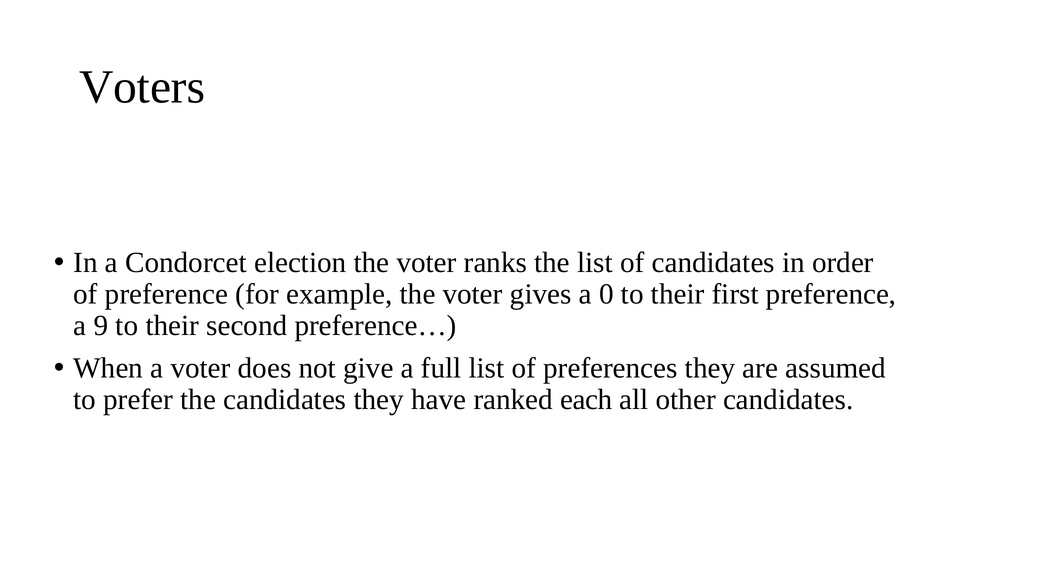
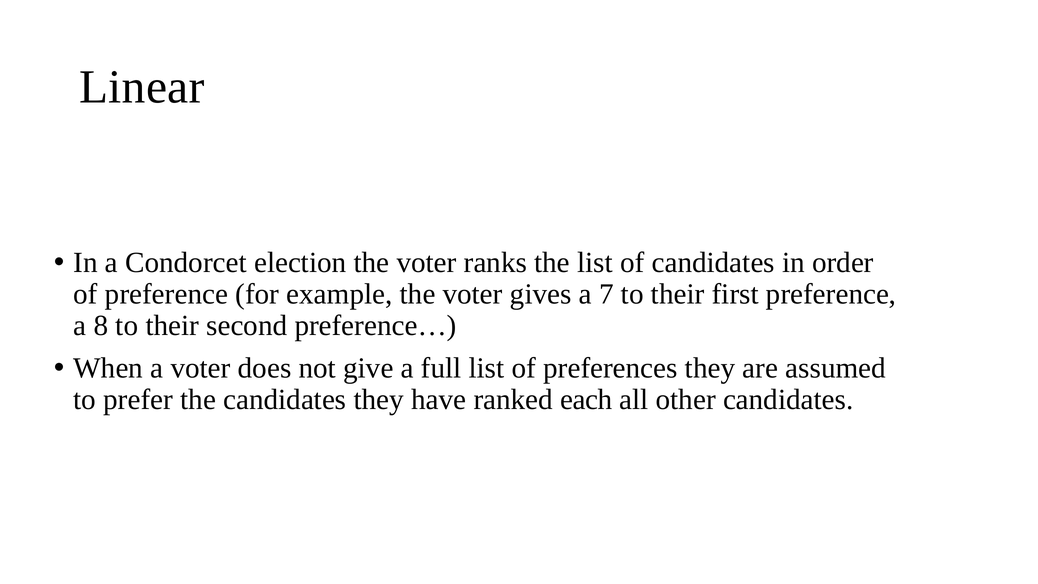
Voters: Voters -> Linear (142, 87)
0: 0 -> 7 (606, 294)
9: 9 -> 8 (101, 326)
